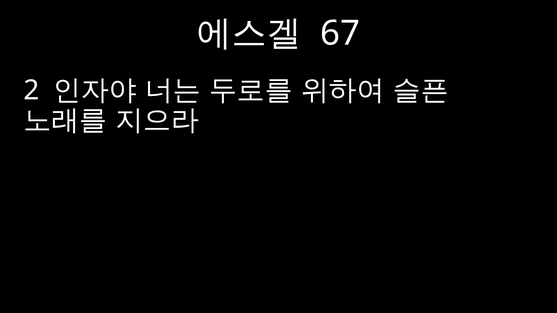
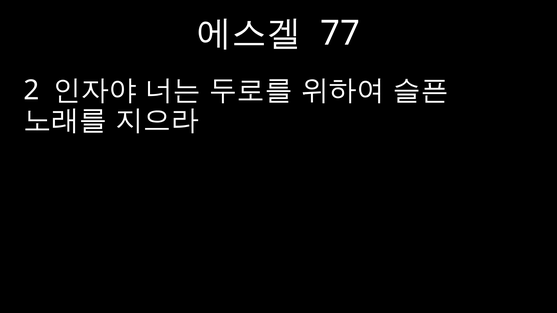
67: 67 -> 77 (340, 34)
